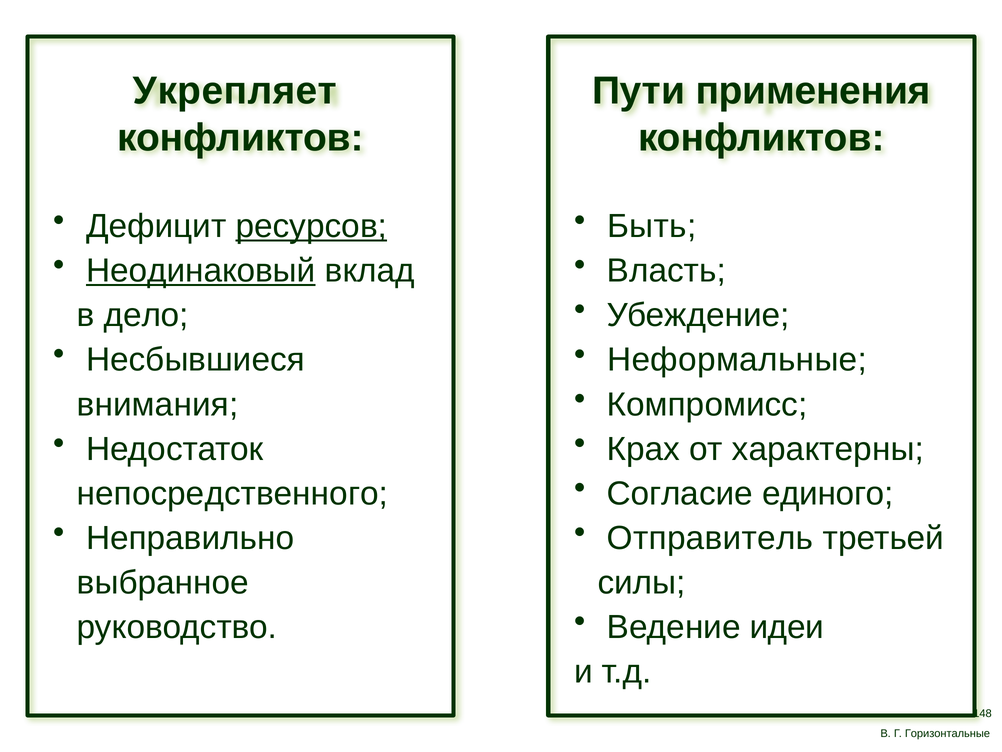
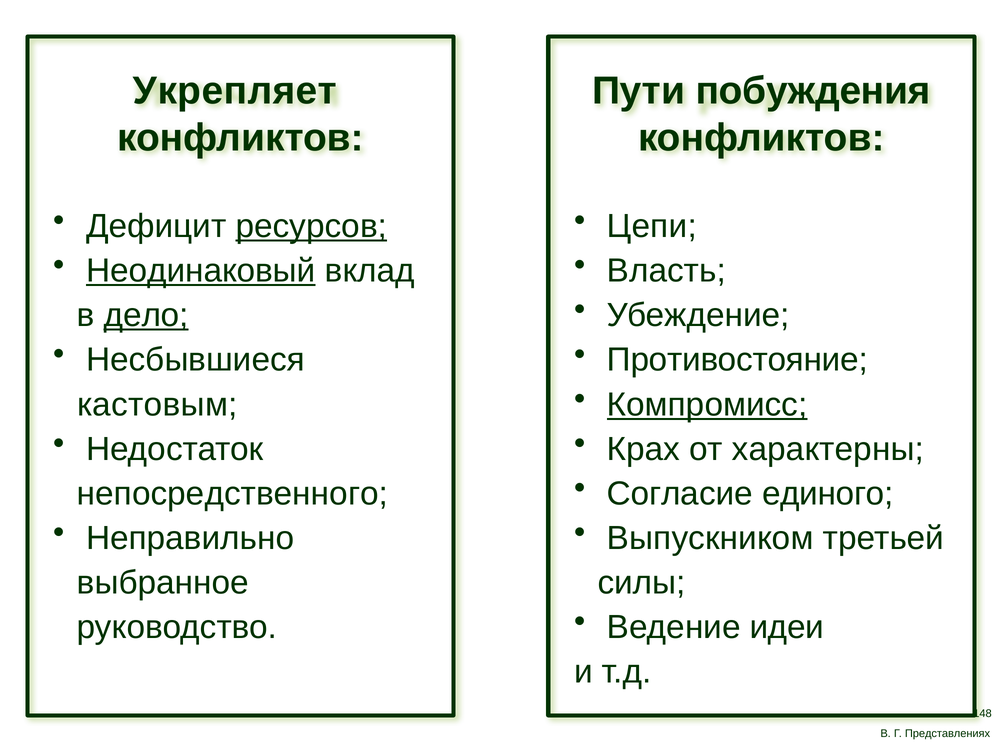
применения: применения -> побуждения (813, 91)
Быть: Быть -> Цепи (652, 226)
дело underline: none -> present (146, 315)
Неформальные: Неформальные -> Противостояние (737, 360)
Компромисс underline: none -> present (707, 404)
внимания: внимания -> кастовым (157, 404)
Отправитель: Отправитель -> Выпускником (710, 538)
Горизонтальные: Горизонтальные -> Представлениях (947, 733)
